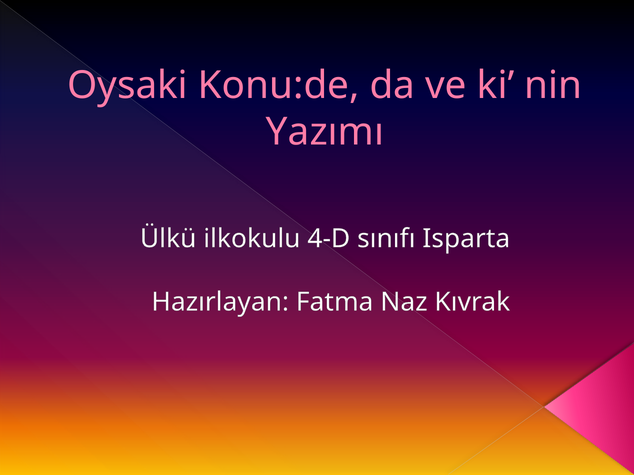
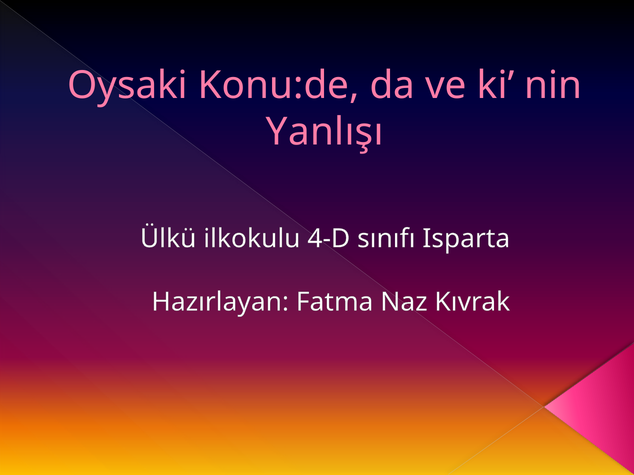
Yazımı: Yazımı -> Yanlışı (325, 132)
